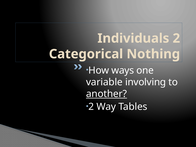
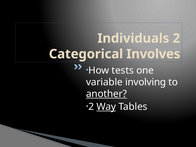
Nothing: Nothing -> Involves (153, 54)
ways: ways -> tests (123, 70)
Way underline: none -> present (106, 107)
